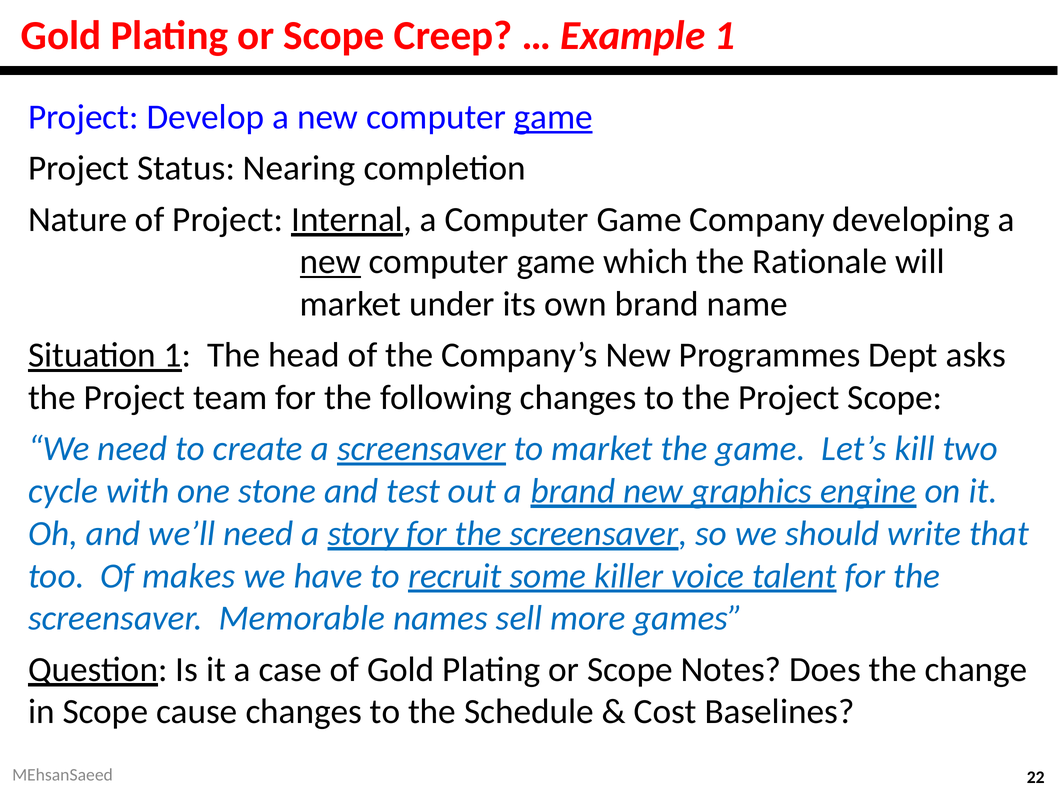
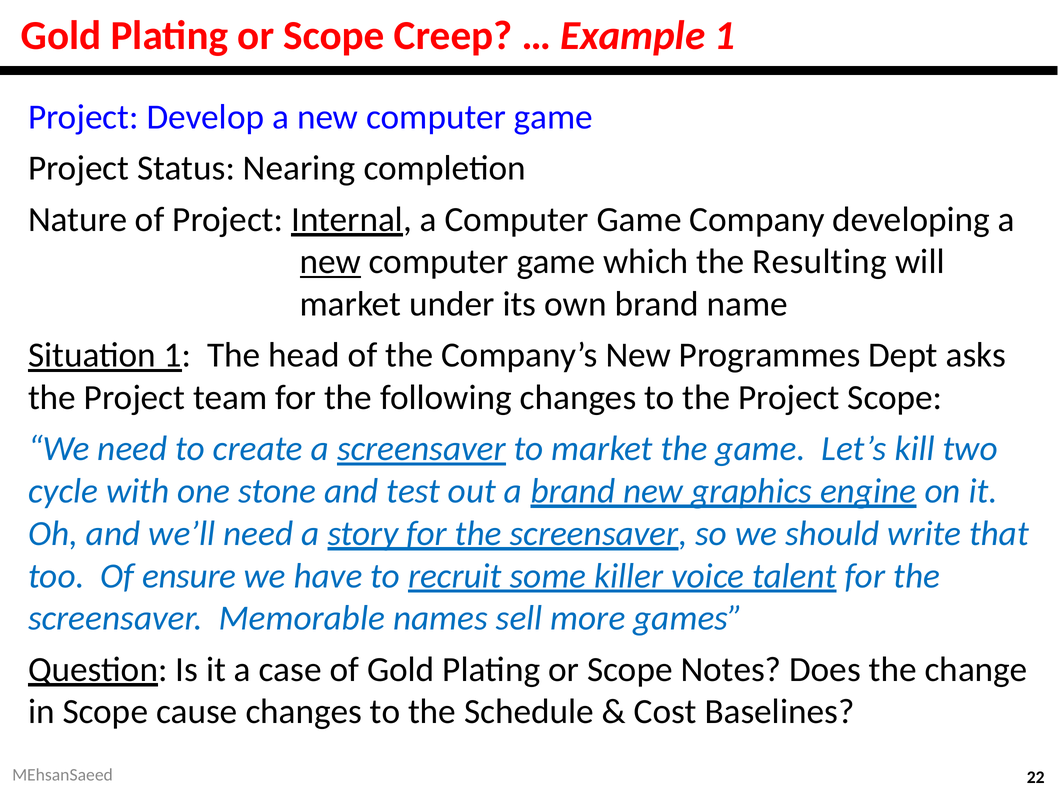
game underline: present -> none (553, 117)
Rationale: Rationale -> Resulting (820, 262)
makes: makes -> ensure (189, 576)
